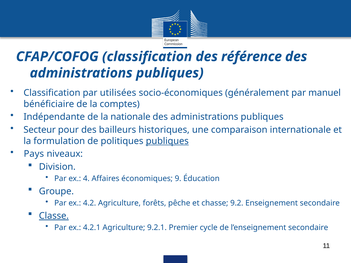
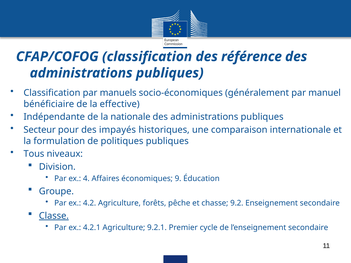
utilisées: utilisées -> manuels (118, 93)
comptes: comptes -> effective (120, 104)
bailleurs: bailleurs -> impayés (117, 130)
publiques underline: present -> none (167, 141)
Pays: Pays -> Tous (34, 154)
